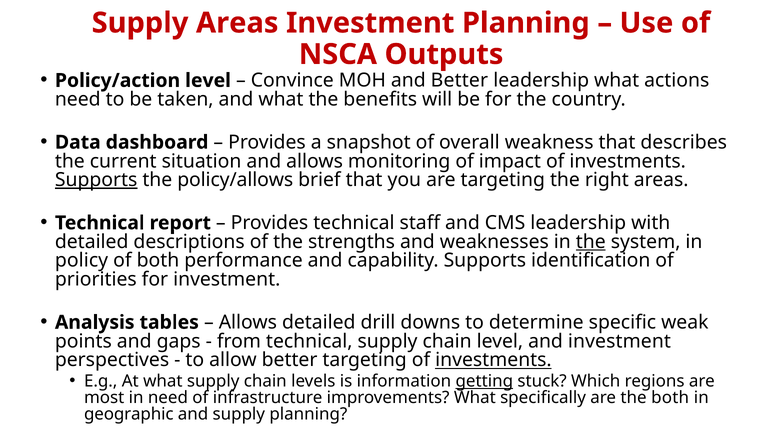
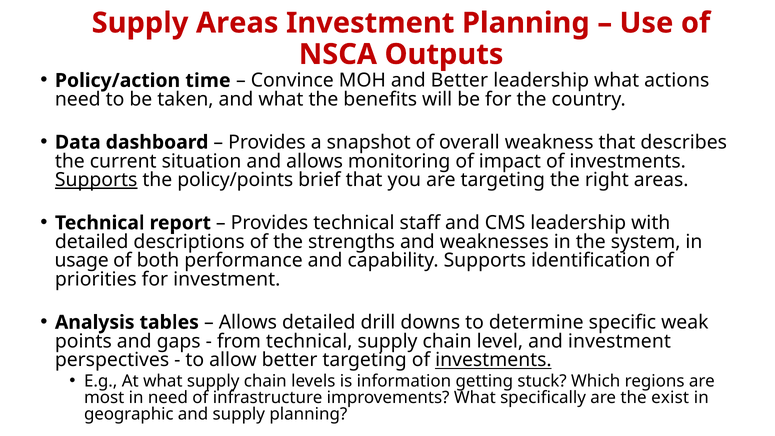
Policy/action level: level -> time (208, 81)
policy/allows: policy/allows -> policy/points (235, 180)
the underline: present -> none (591, 242)
policy: policy -> usage (82, 261)
getting underline: present -> none (484, 381)
the both: both -> exist (670, 398)
